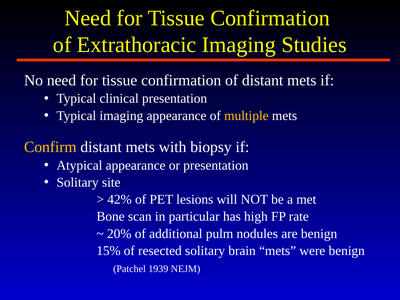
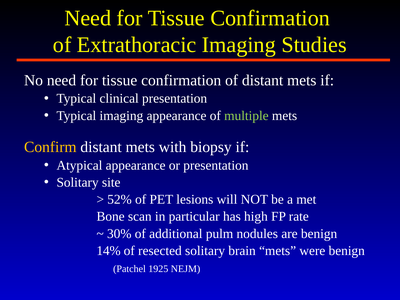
multiple colour: yellow -> light green (246, 116)
42%: 42% -> 52% (120, 200)
20%: 20% -> 30% (119, 234)
15%: 15% -> 14% (109, 251)
1939: 1939 -> 1925 (158, 269)
